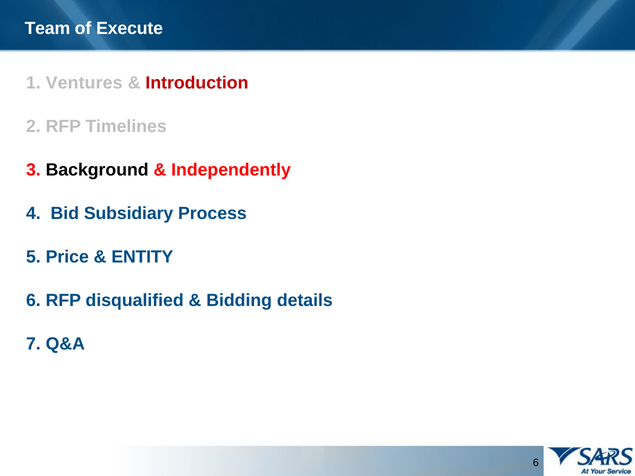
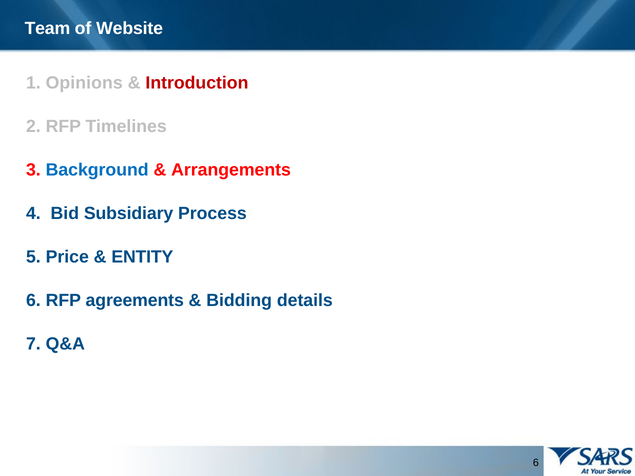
Execute: Execute -> Website (130, 29)
Ventures: Ventures -> Opinions (84, 83)
Background colour: black -> blue (97, 170)
Independently: Independently -> Arrangements (231, 170)
disqualified: disqualified -> agreements (135, 301)
